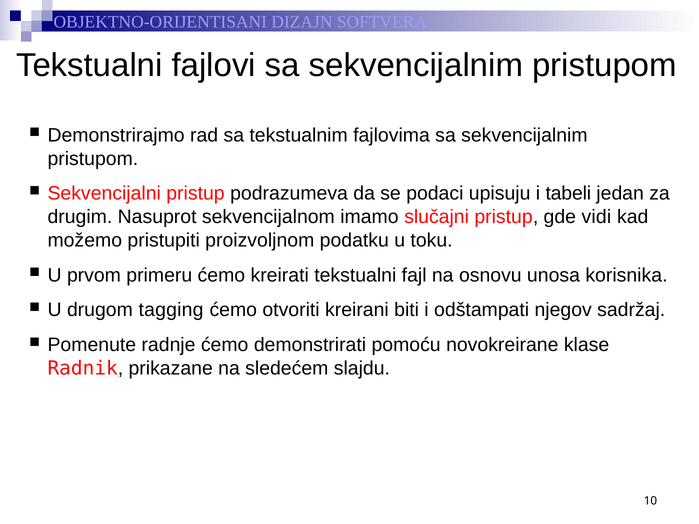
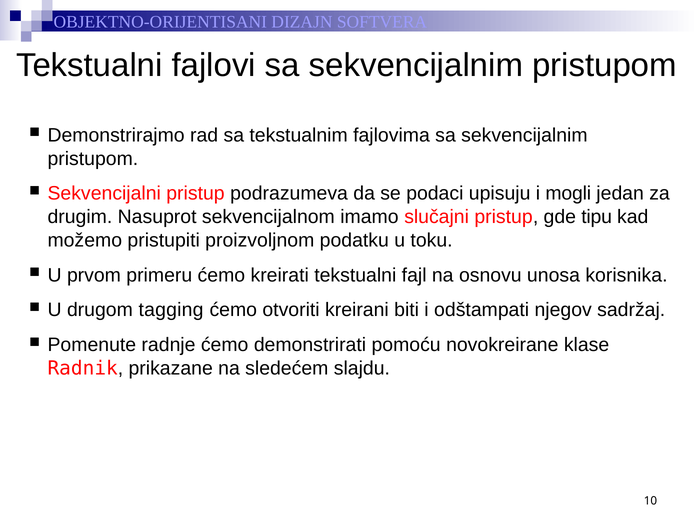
tabeli: tabeli -> mogli (568, 194)
vidi: vidi -> tipu (597, 217)
